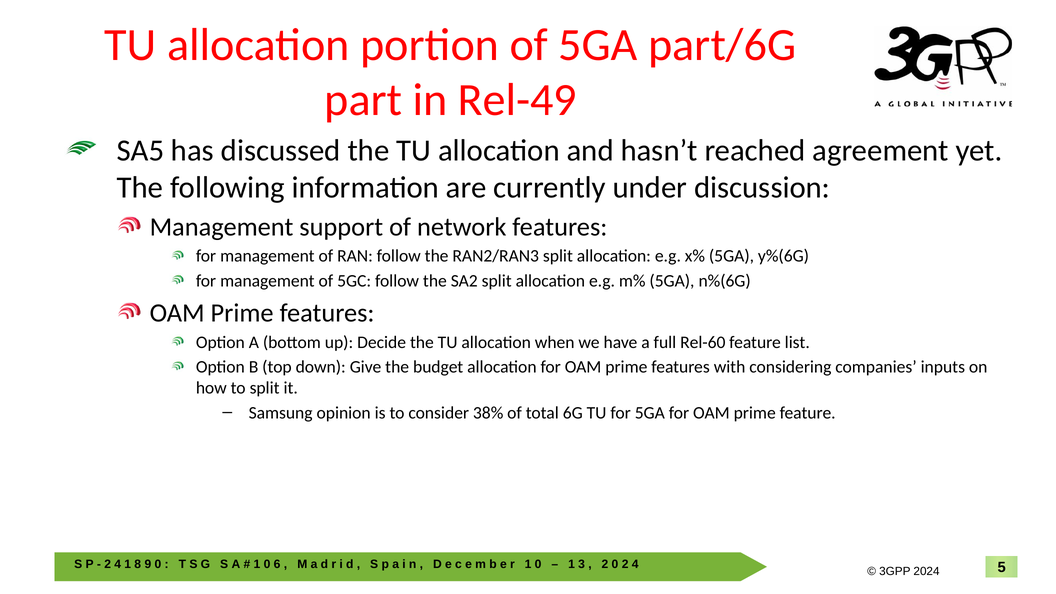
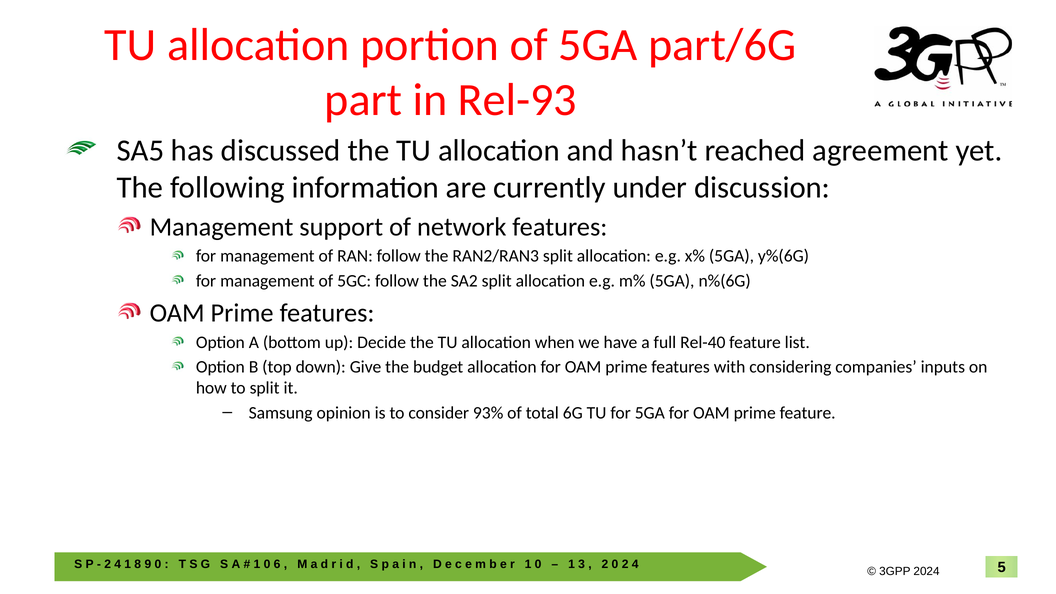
Rel-49: Rel-49 -> Rel-93 (517, 100)
Rel-60: Rel-60 -> Rel-40 (703, 342)
38%: 38% -> 93% (488, 413)
